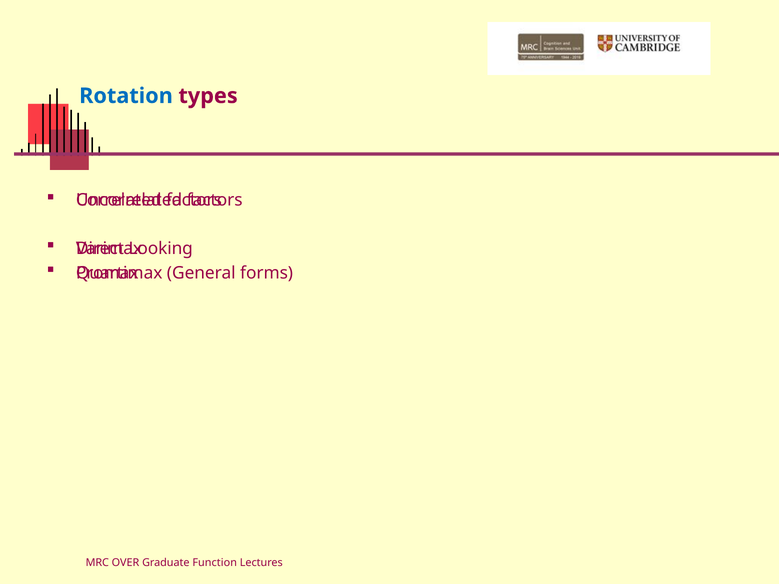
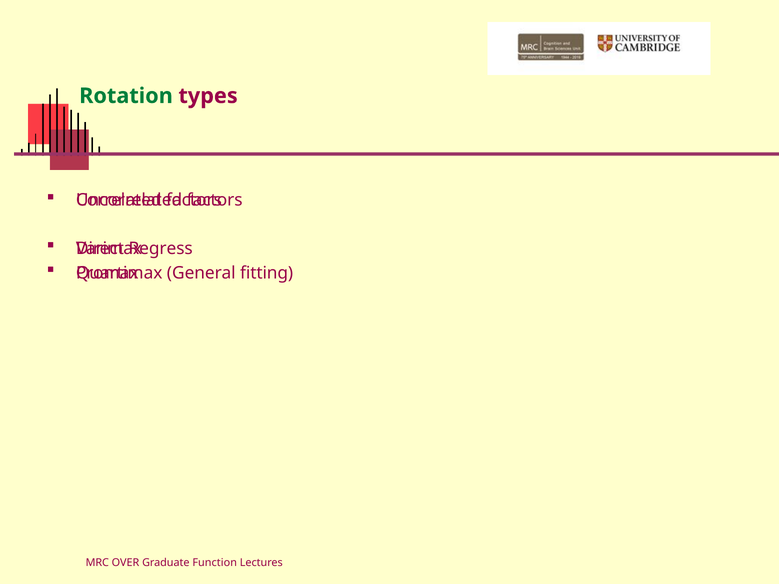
Rotation colour: blue -> green (126, 96)
Looking: Looking -> Regress (161, 249)
forms: forms -> fitting (267, 273)
